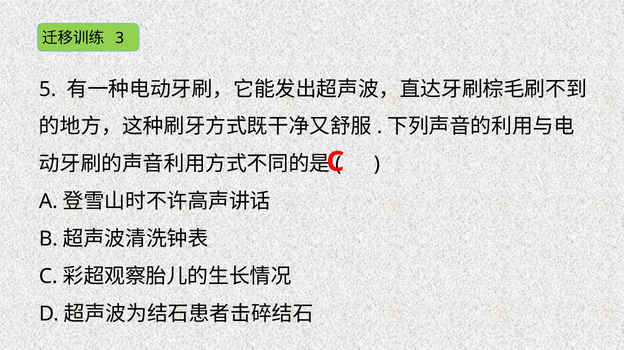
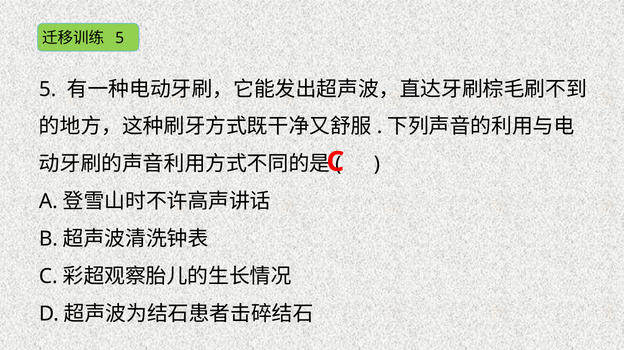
3: 3 -> 5 (120, 38)
